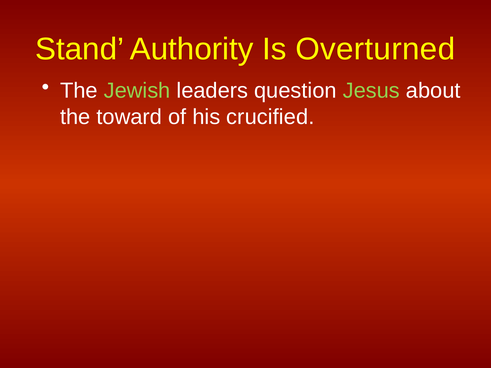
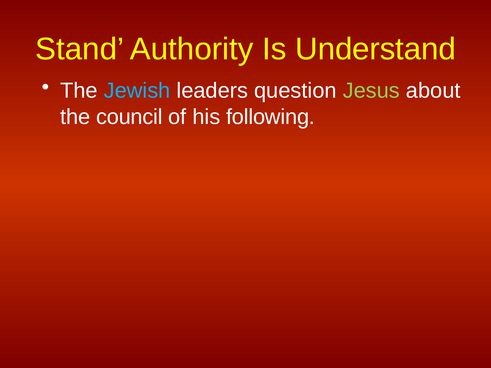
Overturned: Overturned -> Understand (376, 49)
Jewish colour: light green -> light blue (137, 91)
toward: toward -> council (129, 117)
crucified: crucified -> following (271, 117)
